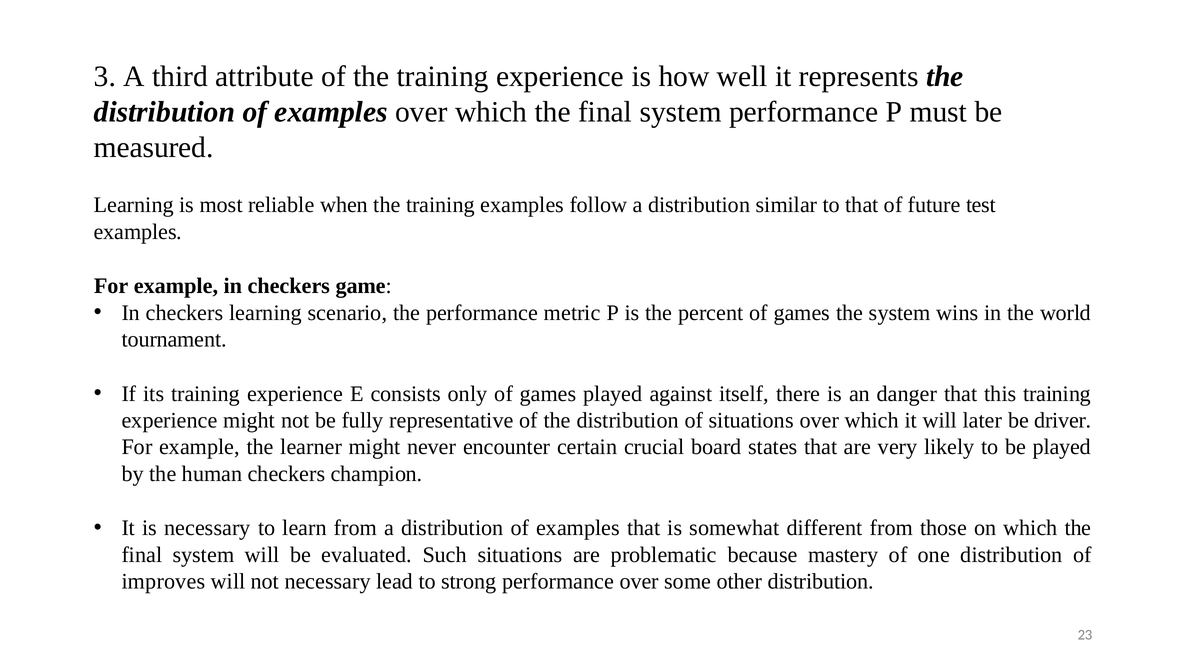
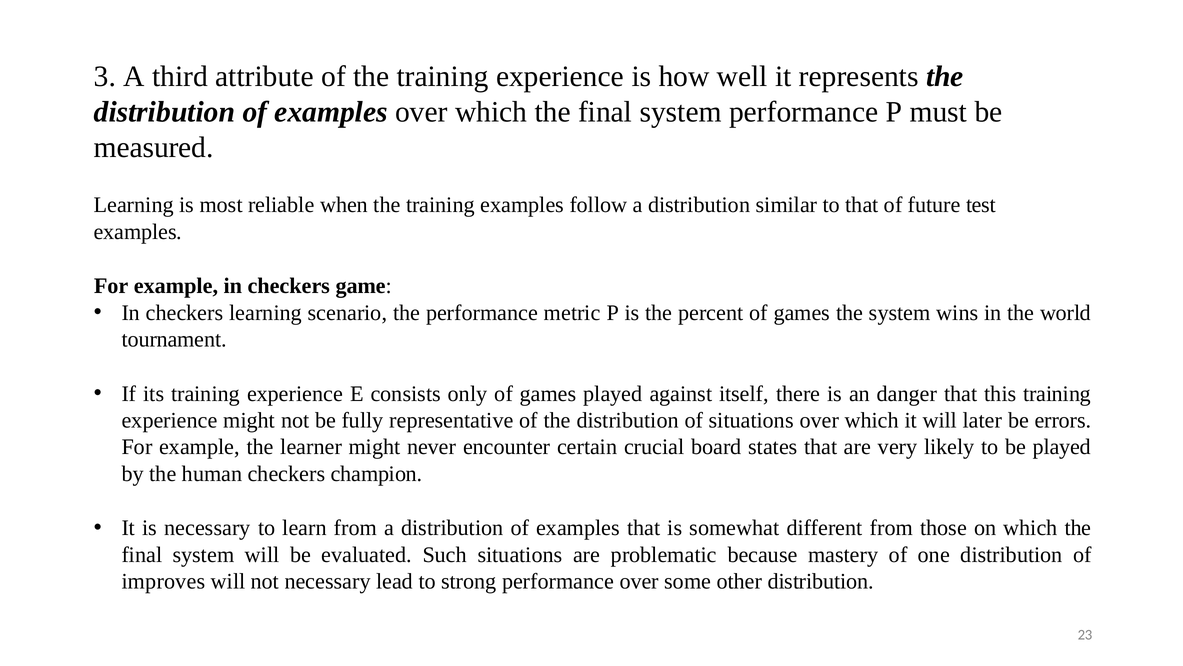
driver: driver -> errors (1063, 420)
